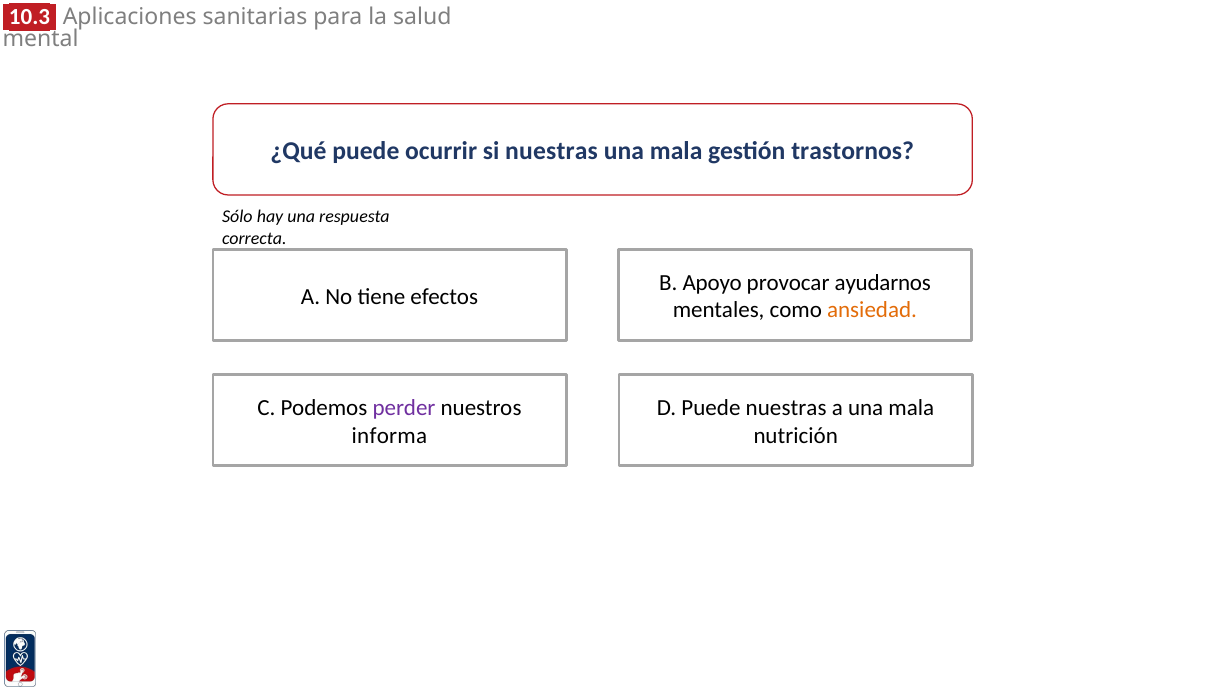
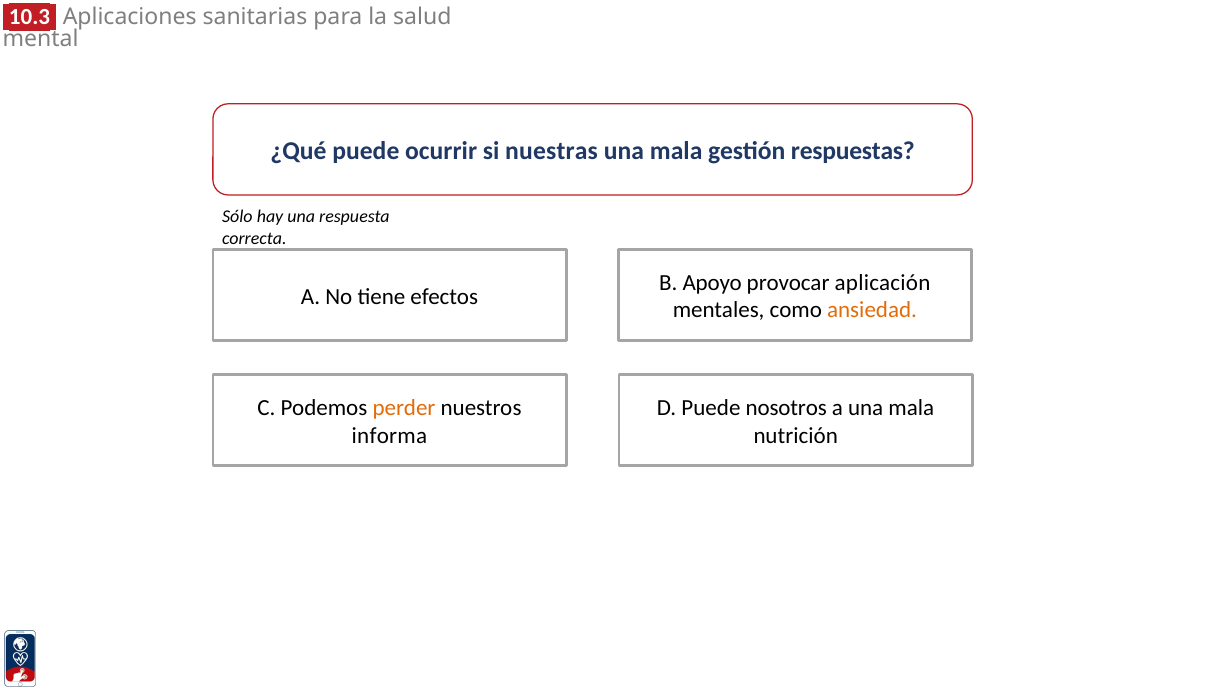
trastornos: trastornos -> respuestas (853, 151)
ayudarnos: ayudarnos -> aplicación (883, 283)
perder colour: purple -> orange (404, 408)
Puede nuestras: nuestras -> nosotros (786, 408)
